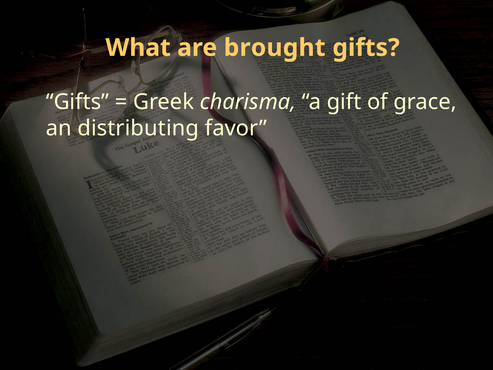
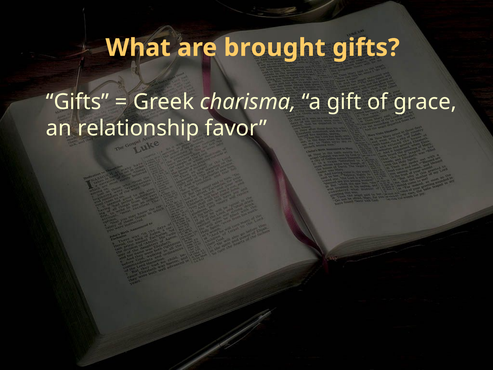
distributing: distributing -> relationship (138, 128)
